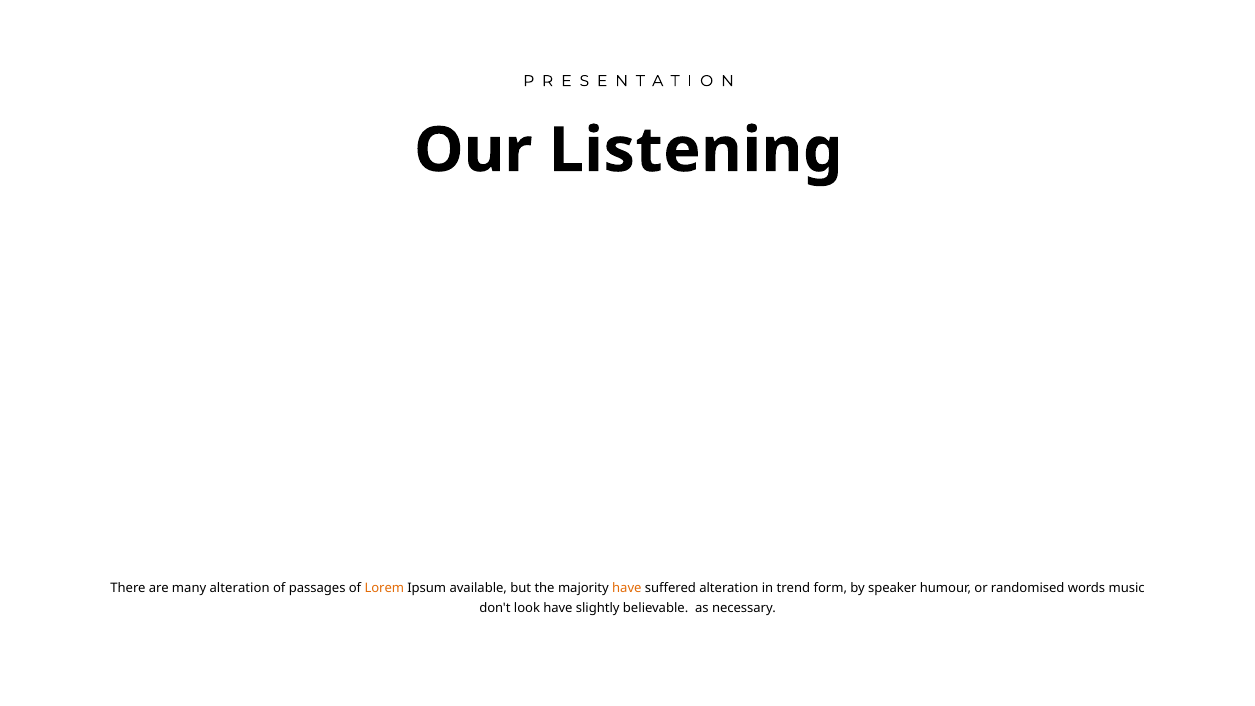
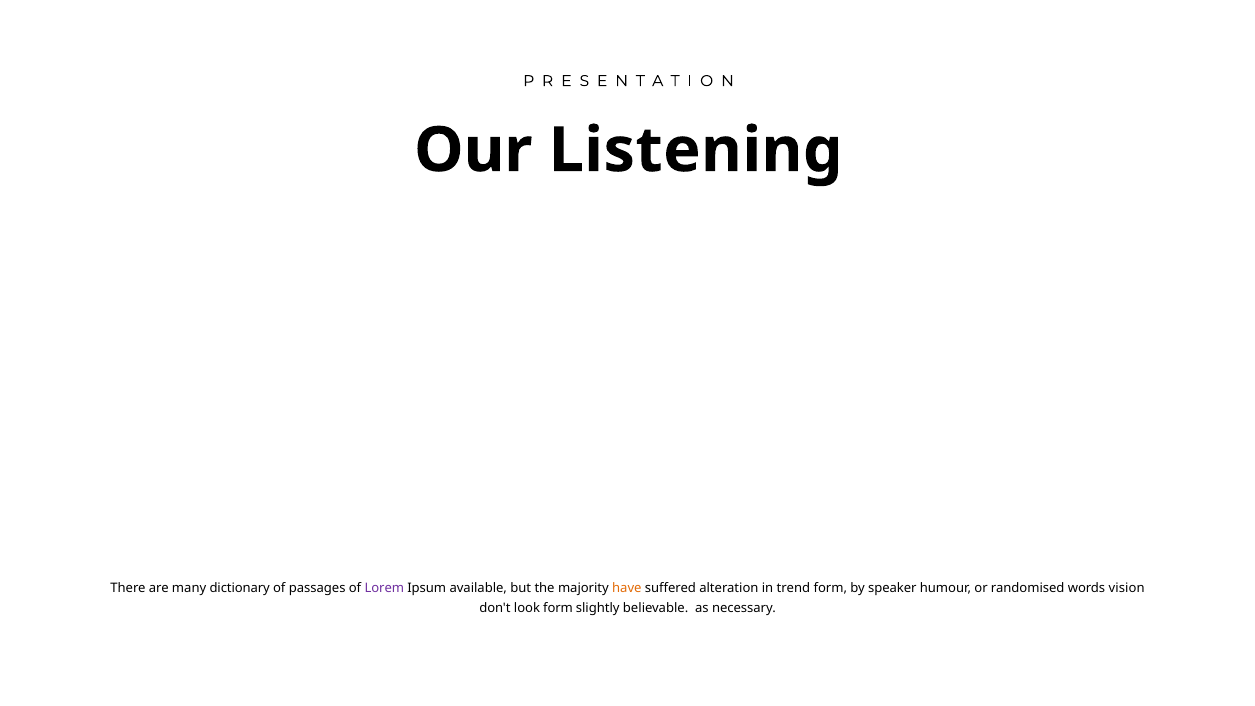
many alteration: alteration -> dictionary (240, 588)
Lorem colour: orange -> purple (384, 588)
music: music -> vision (1127, 588)
look have: have -> form (558, 608)
